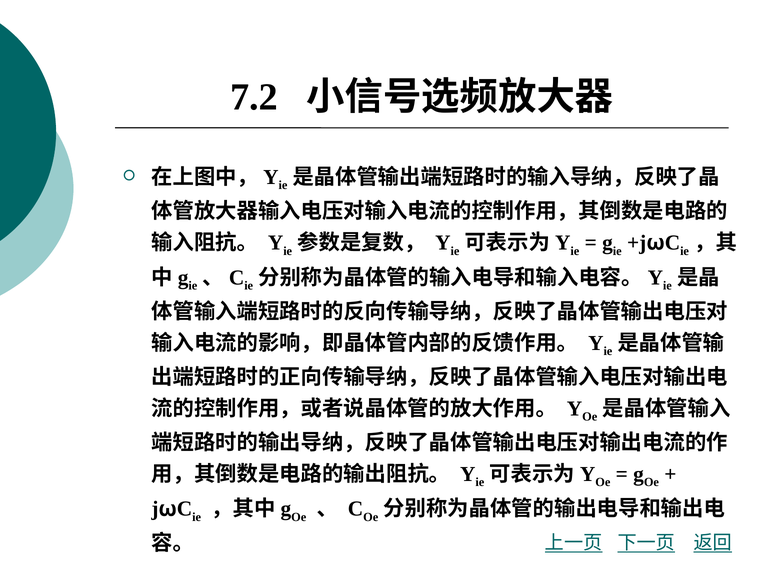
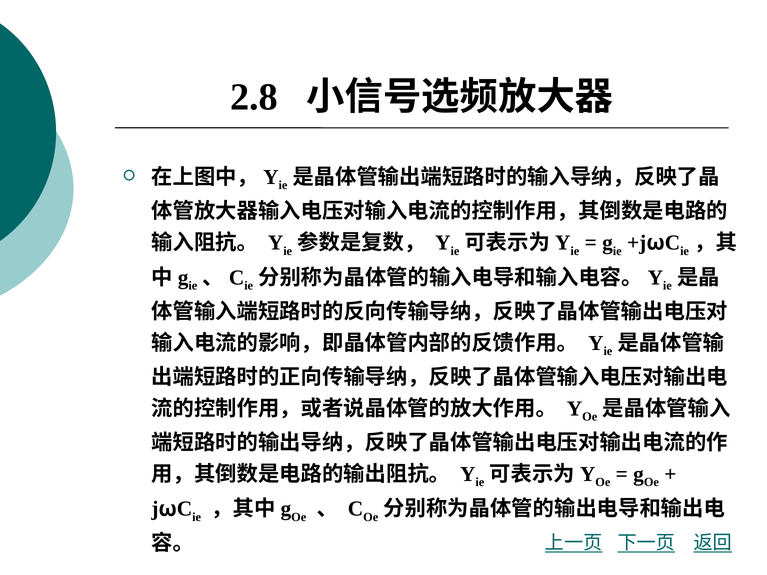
7.2: 7.2 -> 2.8 (254, 97)
